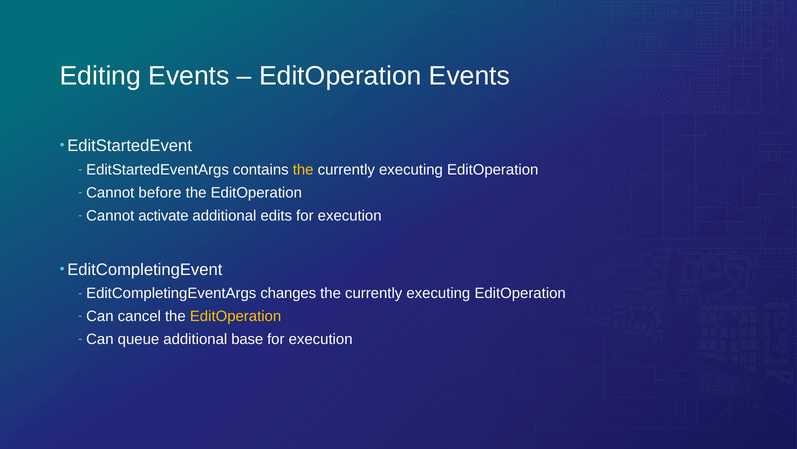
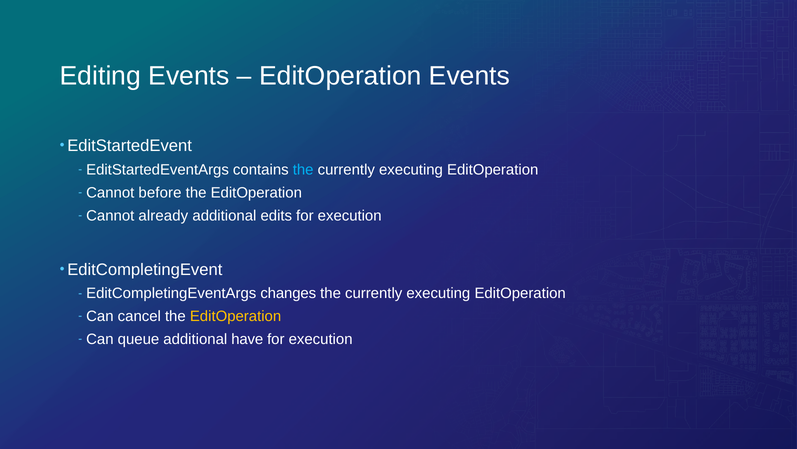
the colour: yellow -> light blue (303, 169)
activate: activate -> already (163, 215)
base: base -> have (247, 339)
